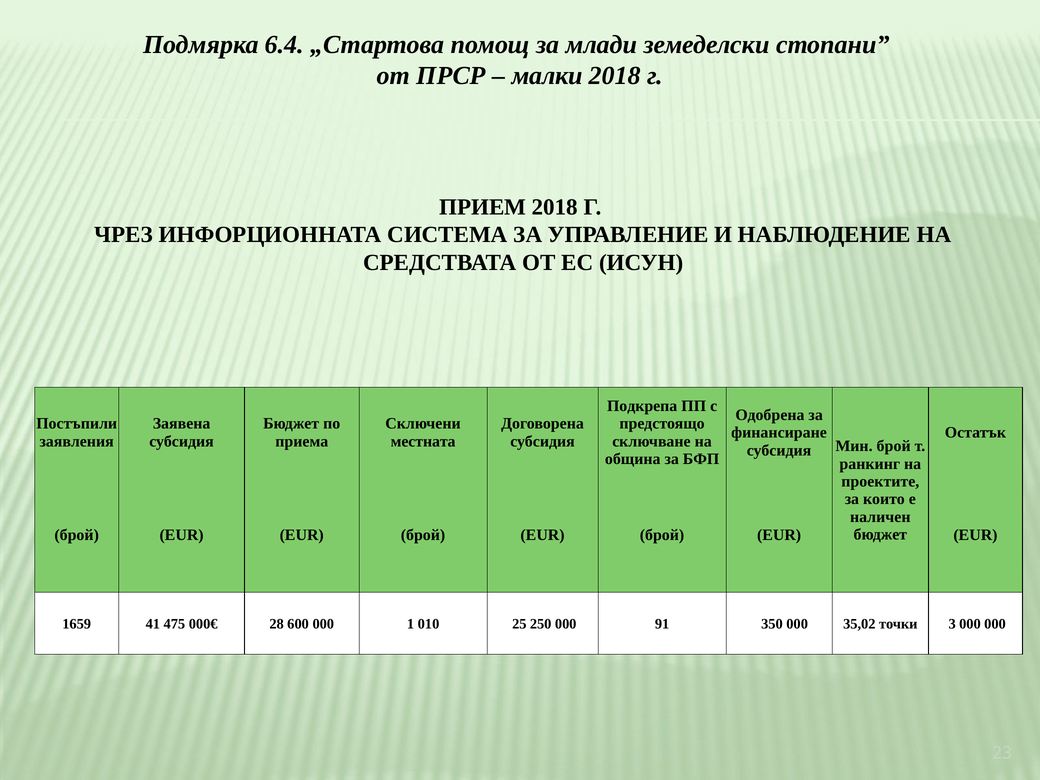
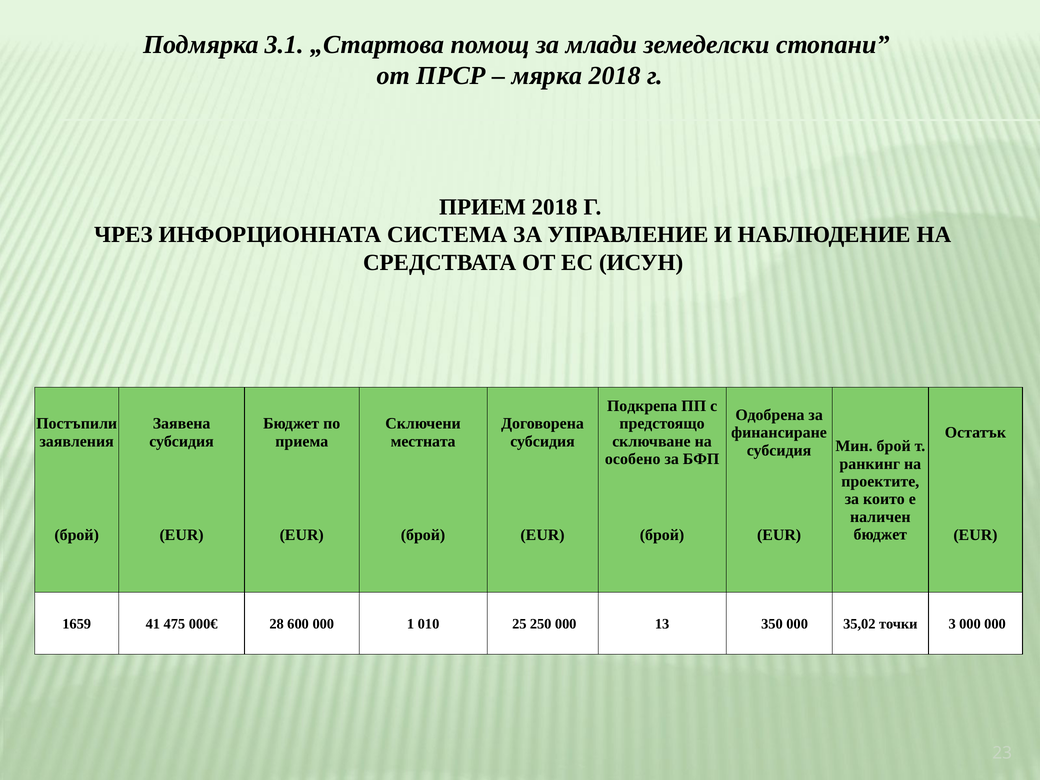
6.4: 6.4 -> 3.1 (284, 44)
малки: малки -> мярка (547, 76)
община: община -> особено (633, 459)
91: 91 -> 13 (662, 624)
